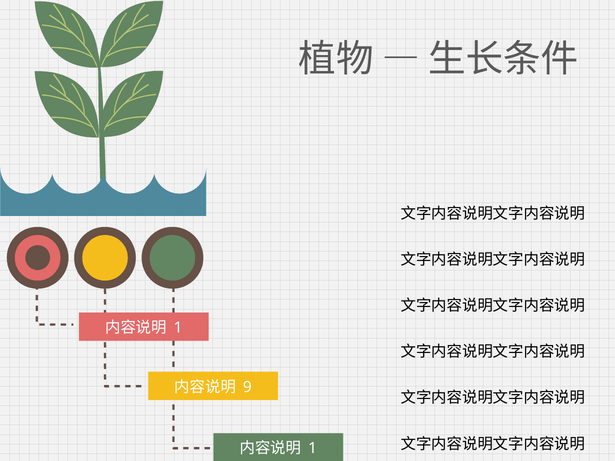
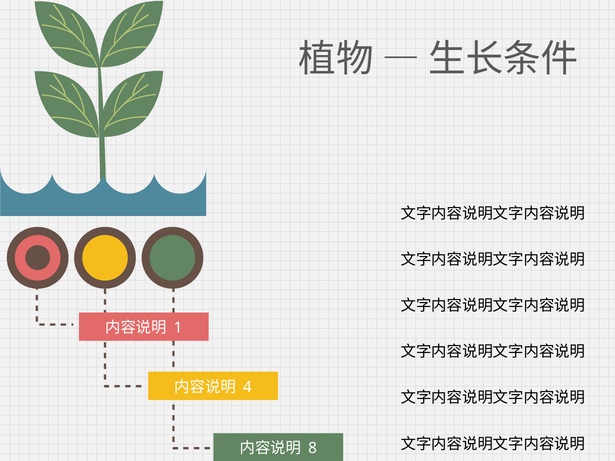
9: 9 -> 4 (247, 387)
1: 1 -> 8 (313, 449)
